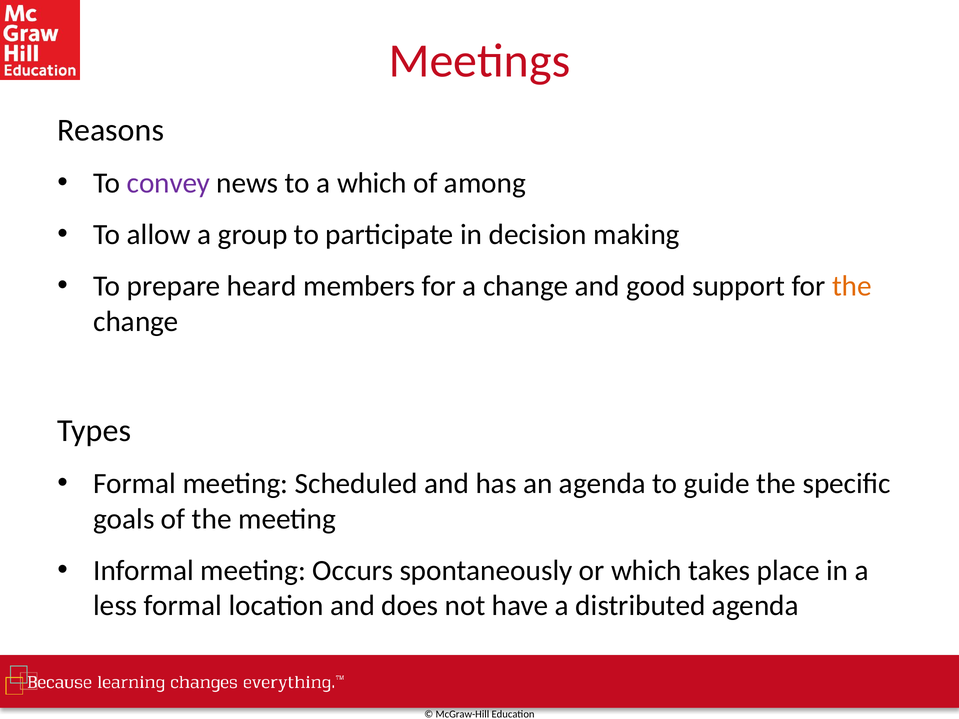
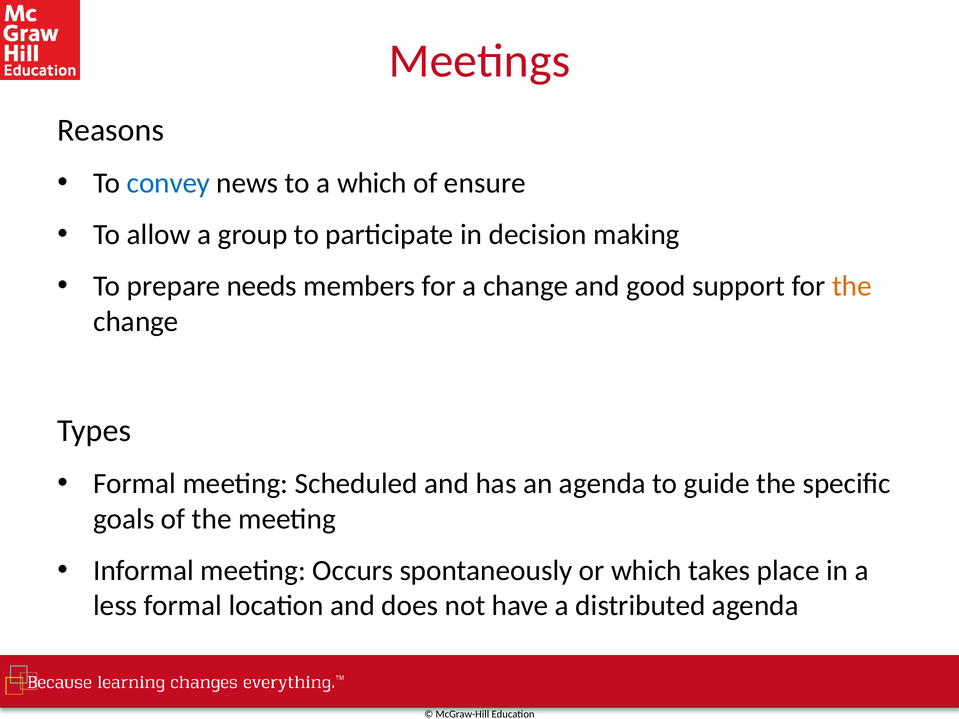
convey colour: purple -> blue (169, 183)
among: among -> ensure (485, 183)
heard: heard -> needs (262, 286)
